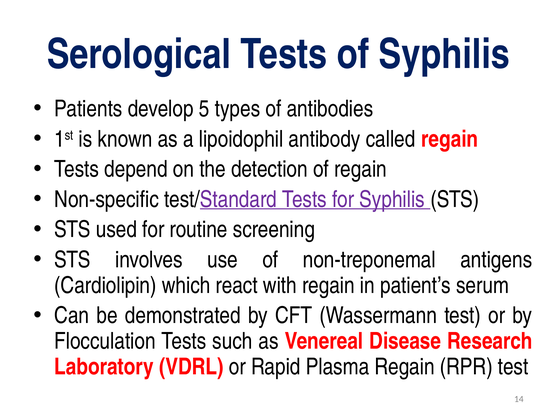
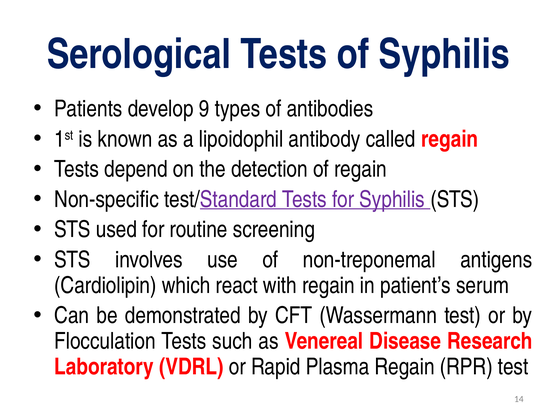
5: 5 -> 9 (204, 109)
